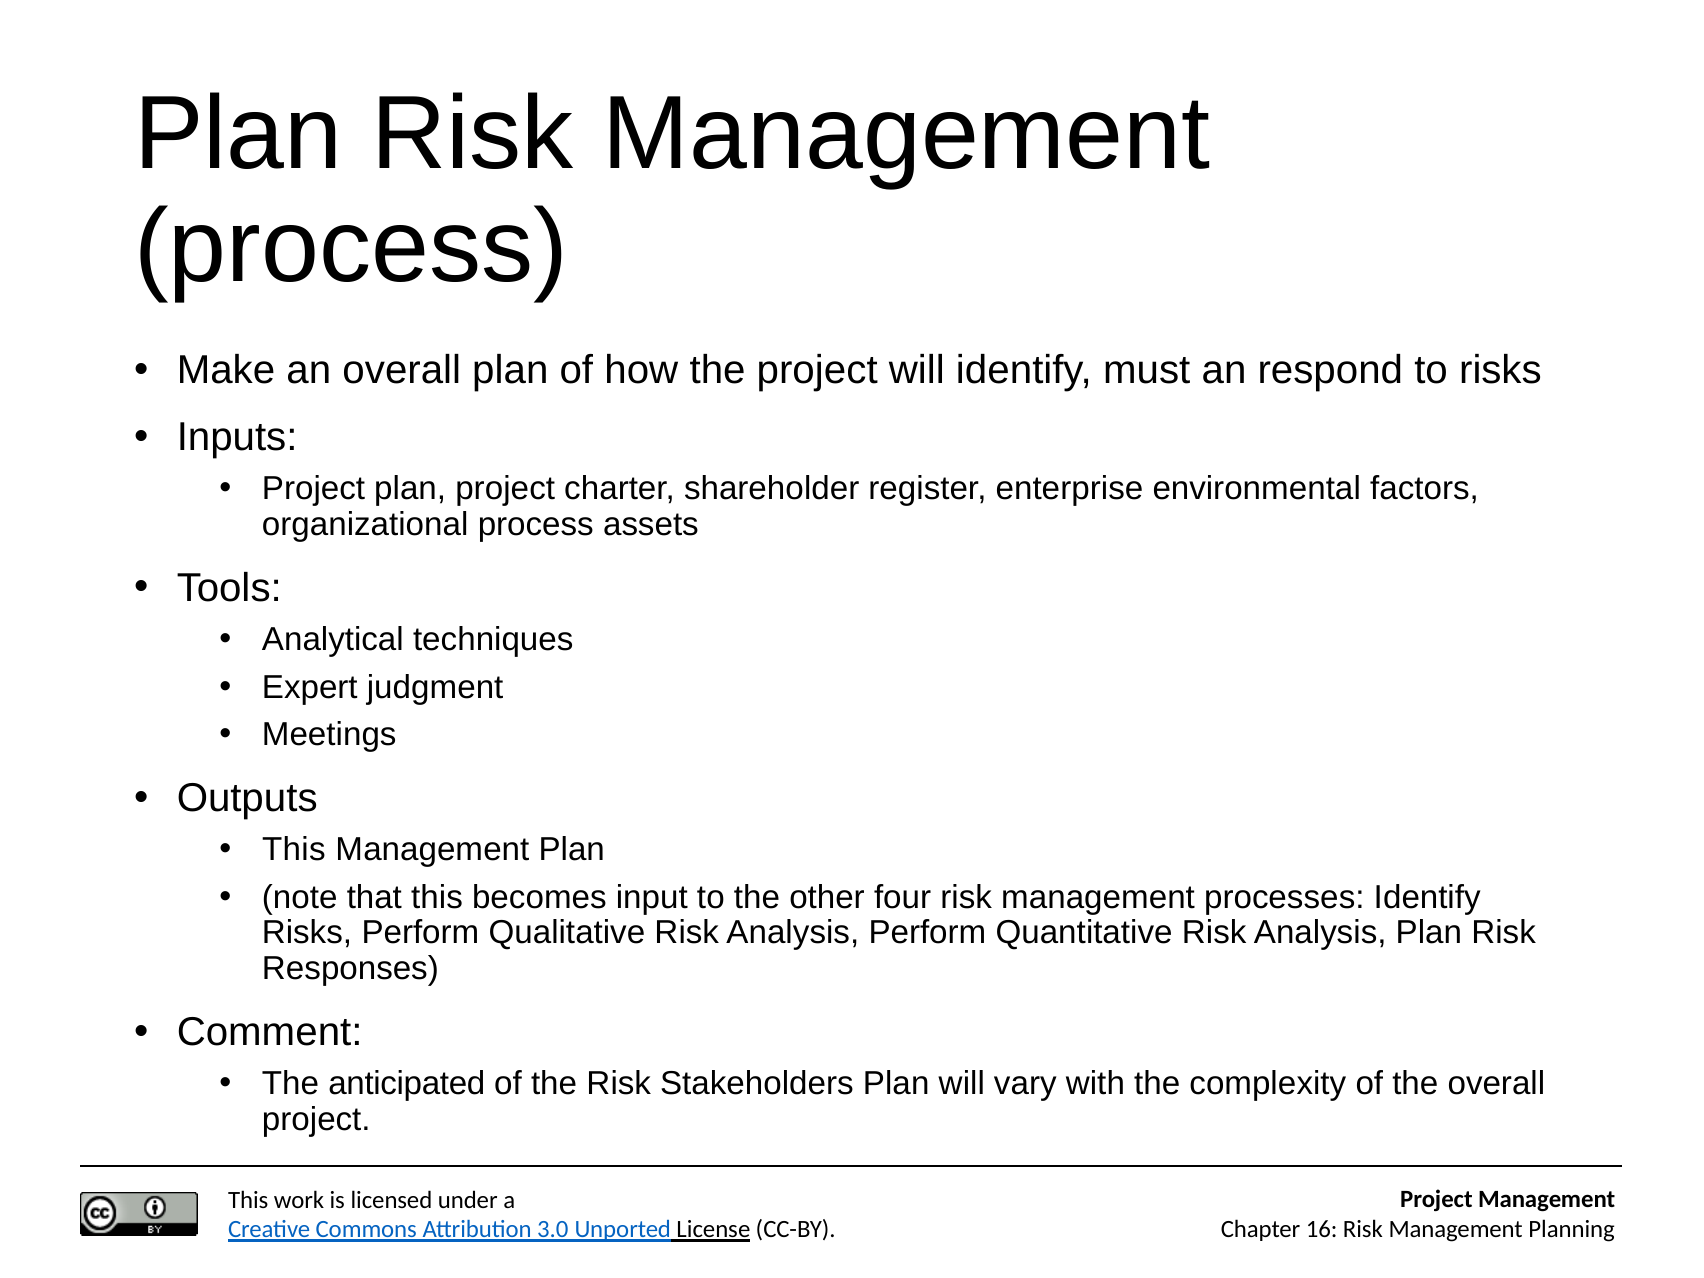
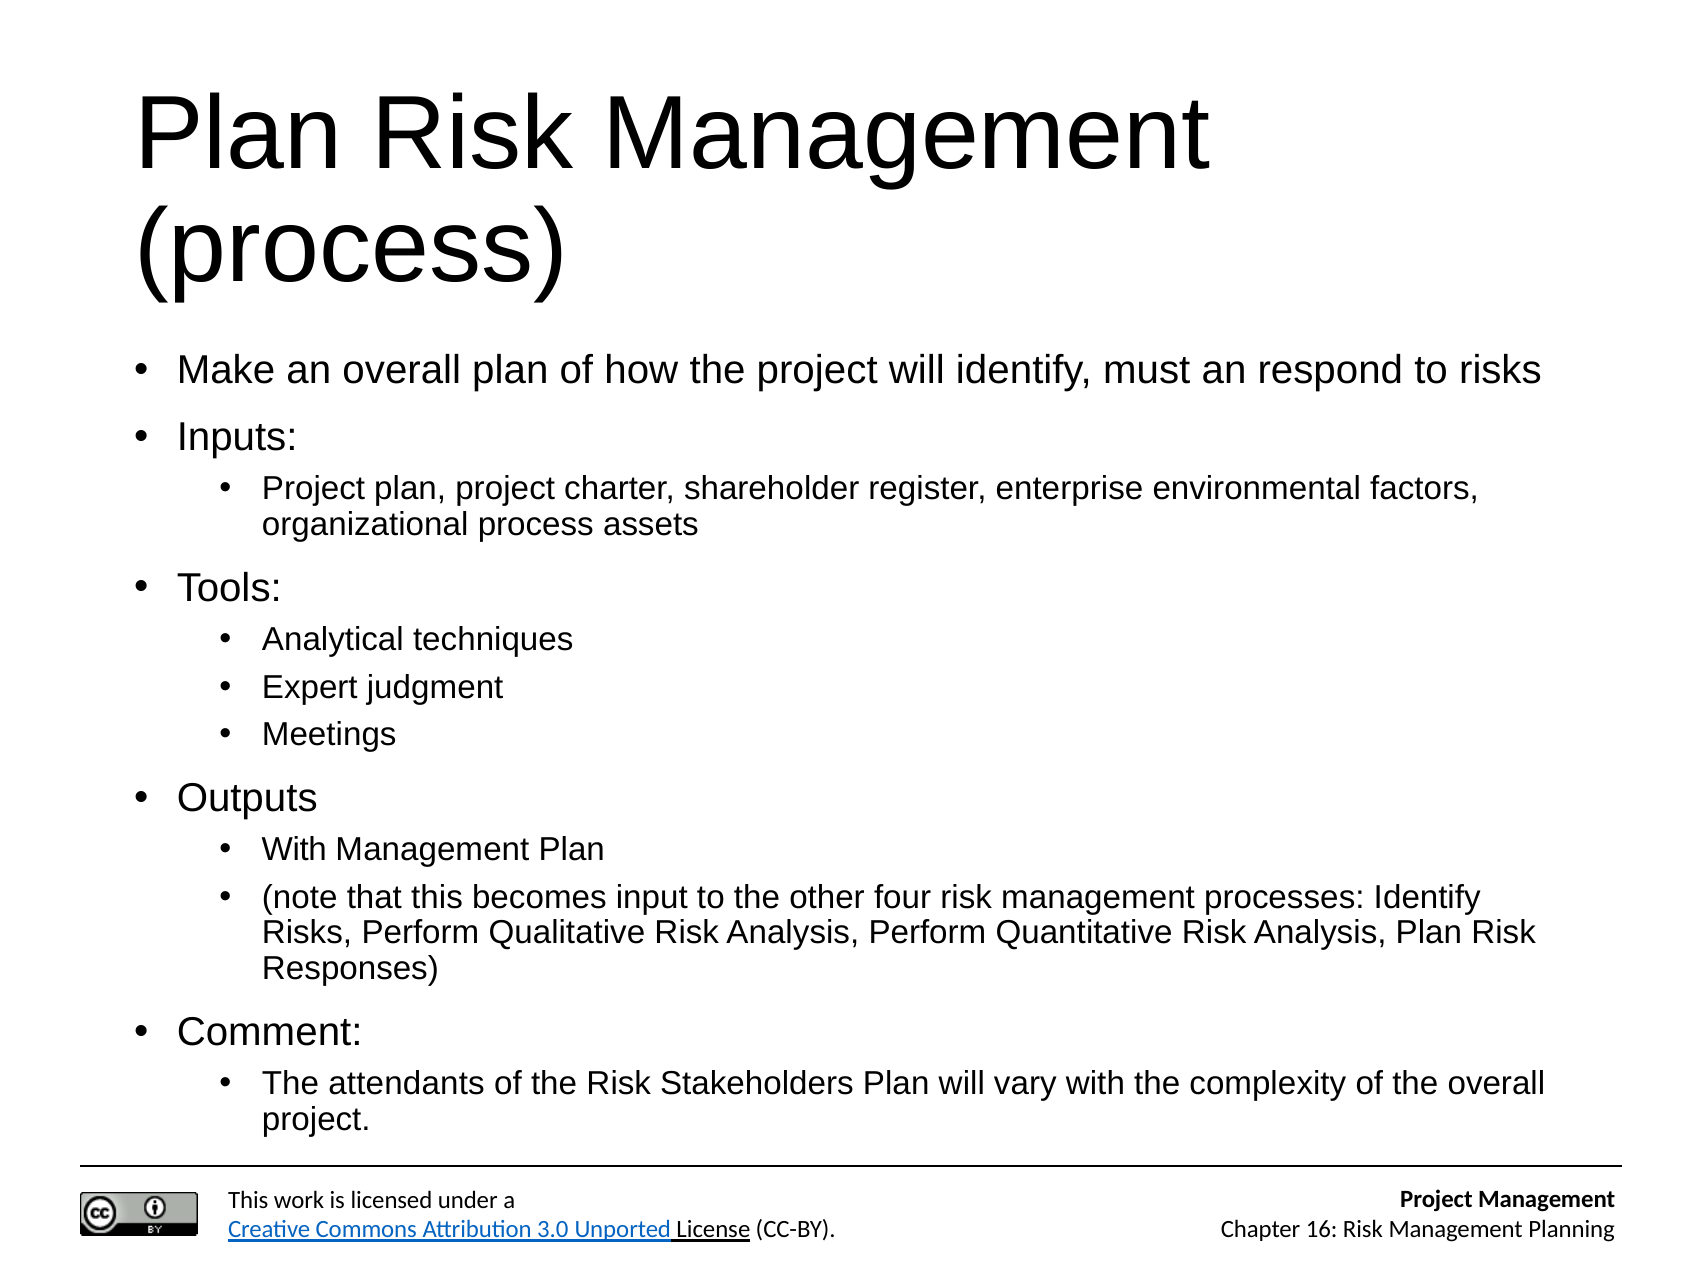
This: This -> With (294, 850)
anticipated: anticipated -> attendants (407, 1084)
